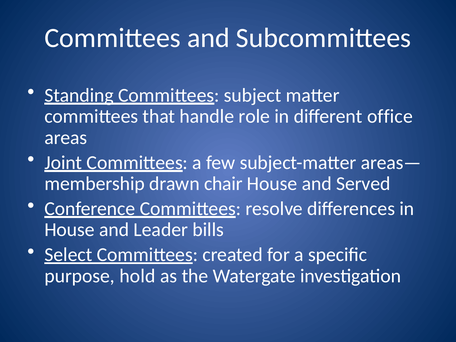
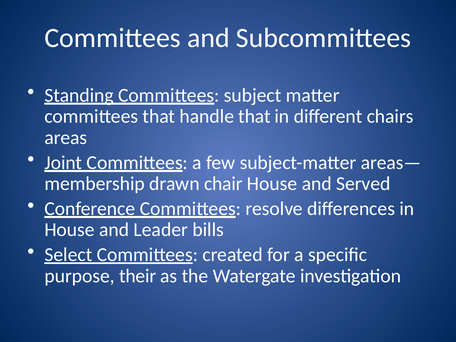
handle role: role -> that (254, 116)
office: office -> chairs (390, 116)
hold: hold -> their (138, 276)
